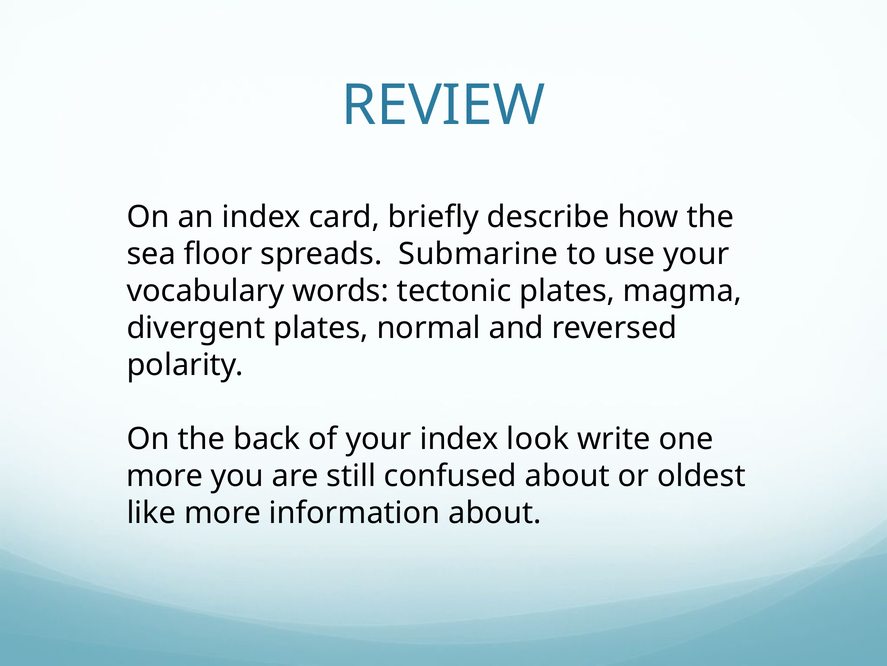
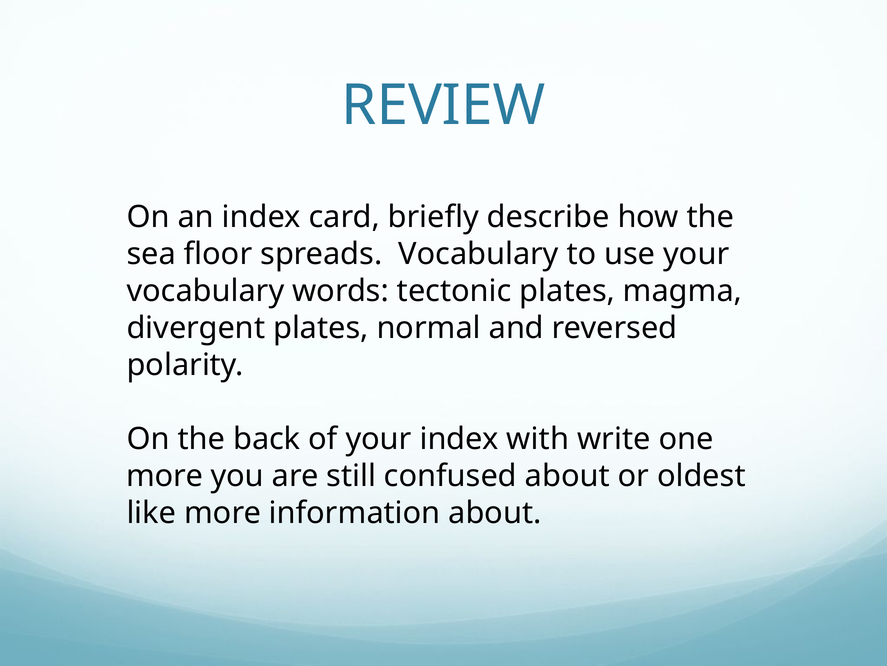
spreads Submarine: Submarine -> Vocabulary (479, 254)
look: look -> with (538, 438)
